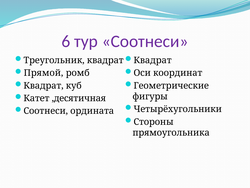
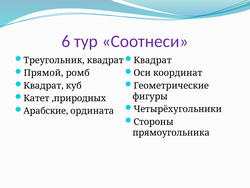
,десятичная: ,десятичная -> ,природных (79, 98)
Соотнеси: Соотнеси -> Арабские (46, 111)
